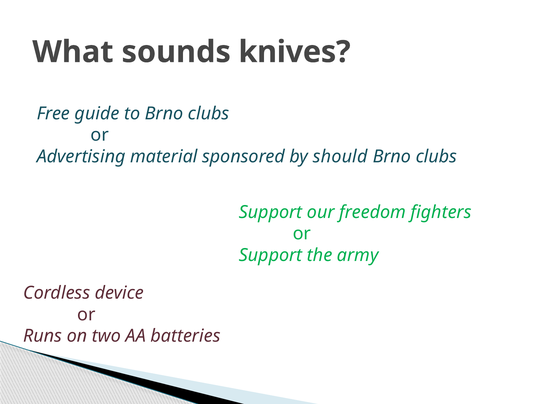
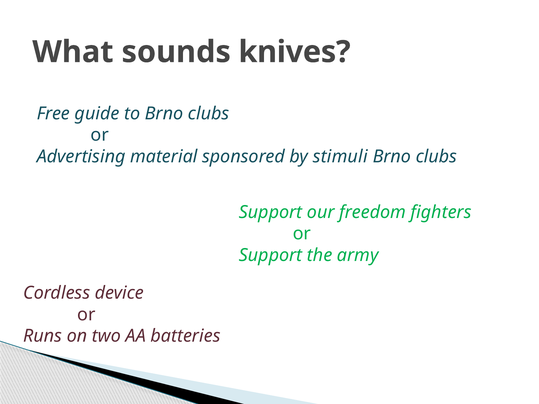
should: should -> stimuli (340, 157)
